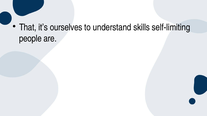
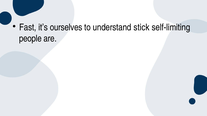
That: That -> Fast (28, 27)
skills: skills -> stick (141, 27)
